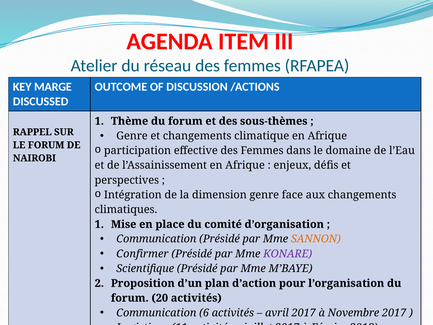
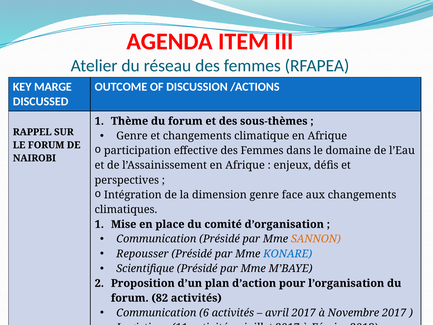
Confirmer: Confirmer -> Repousser (142, 254)
KONARE colour: purple -> blue (288, 254)
20: 20 -> 82 (160, 298)
